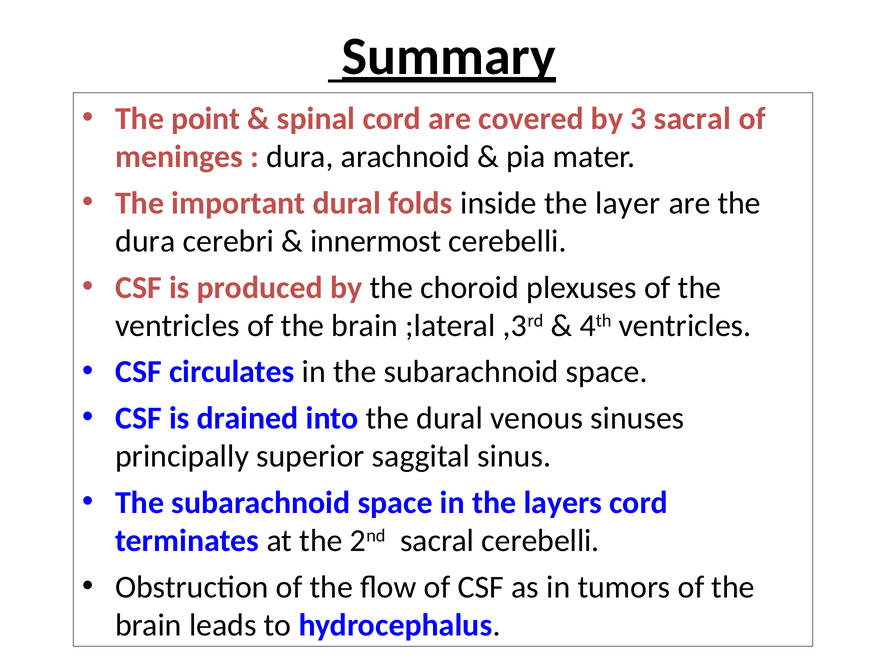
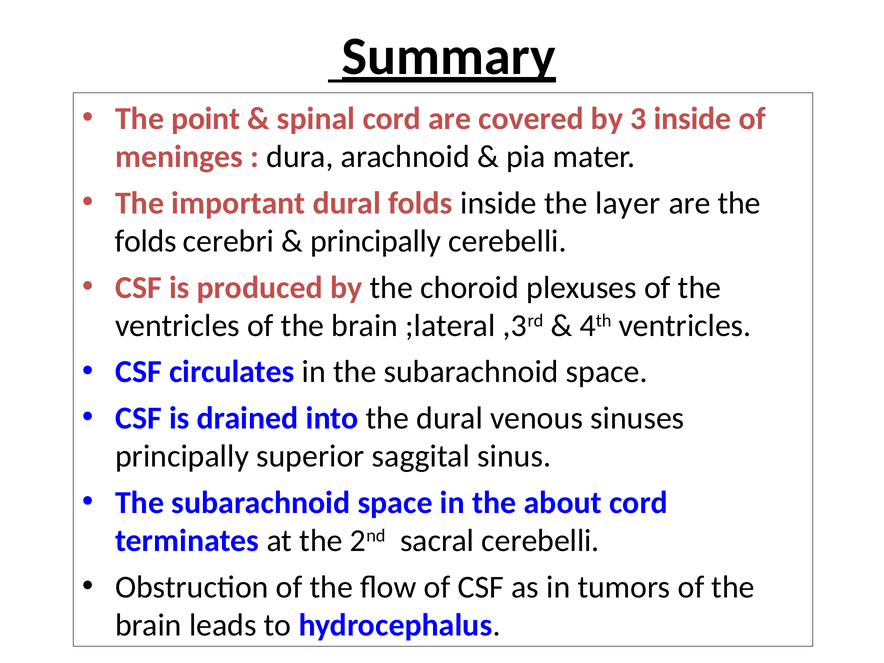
3 sacral: sacral -> inside (693, 119)
dura: dura -> folds (146, 241)
innermost: innermost -> principally (376, 241)
layers: layers -> about (563, 503)
